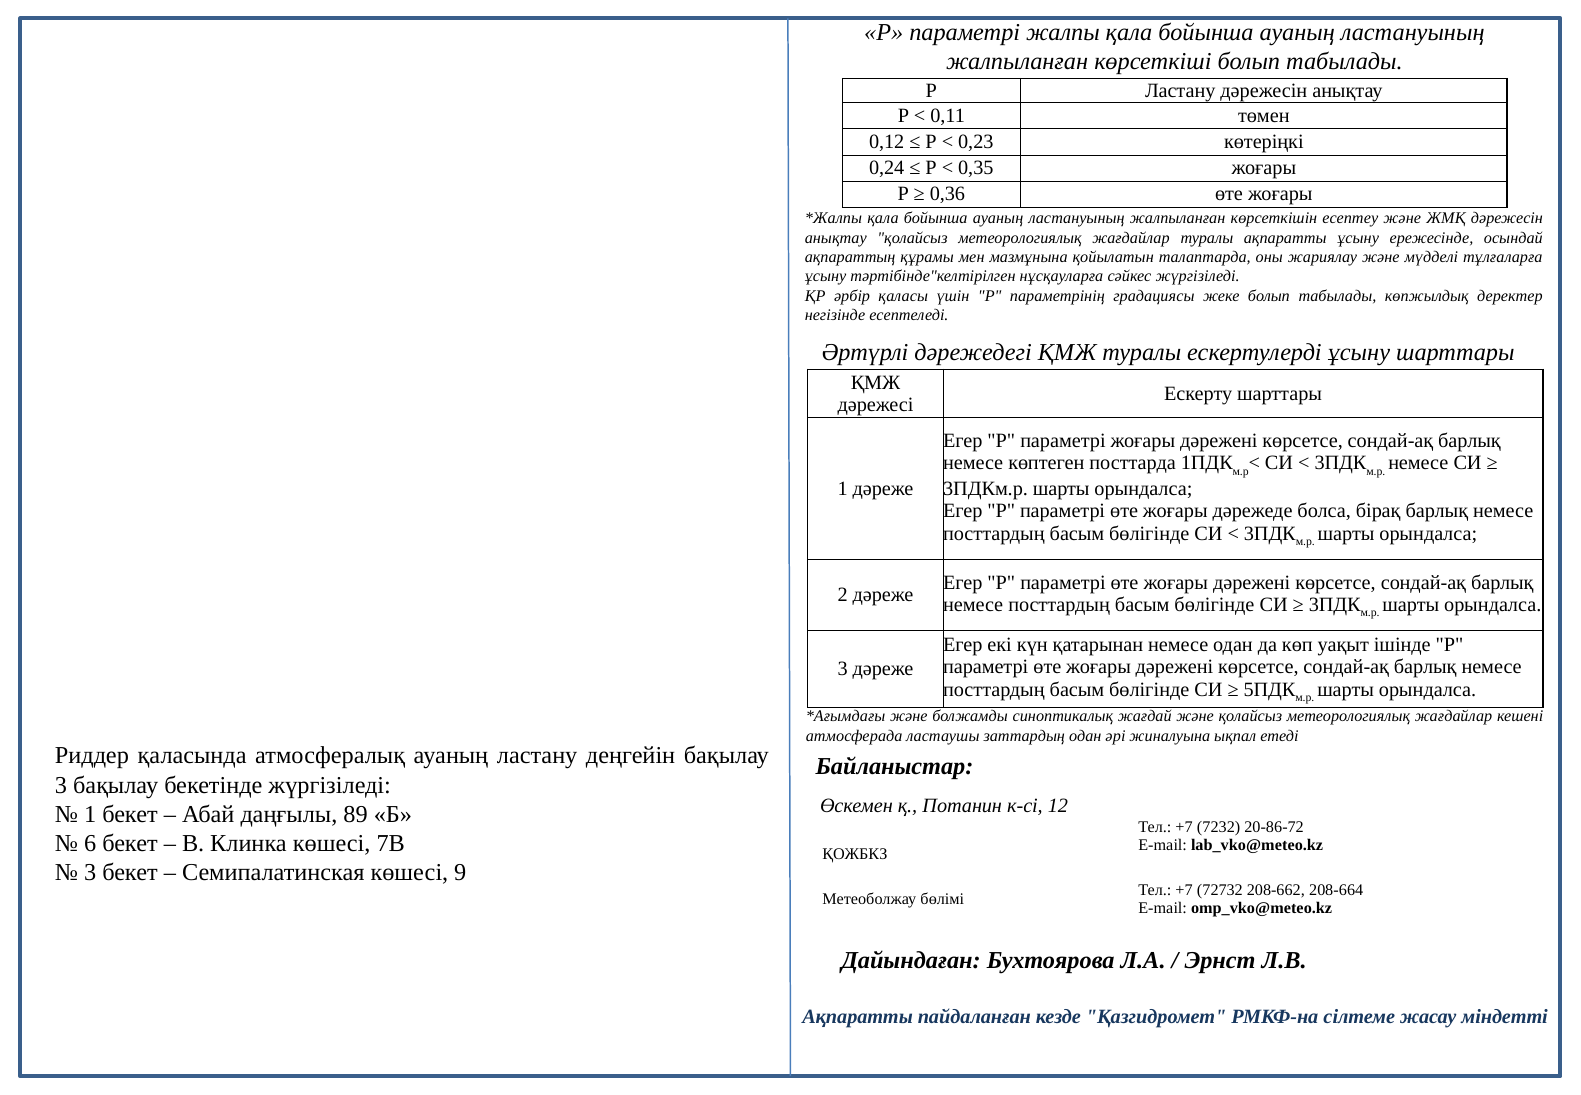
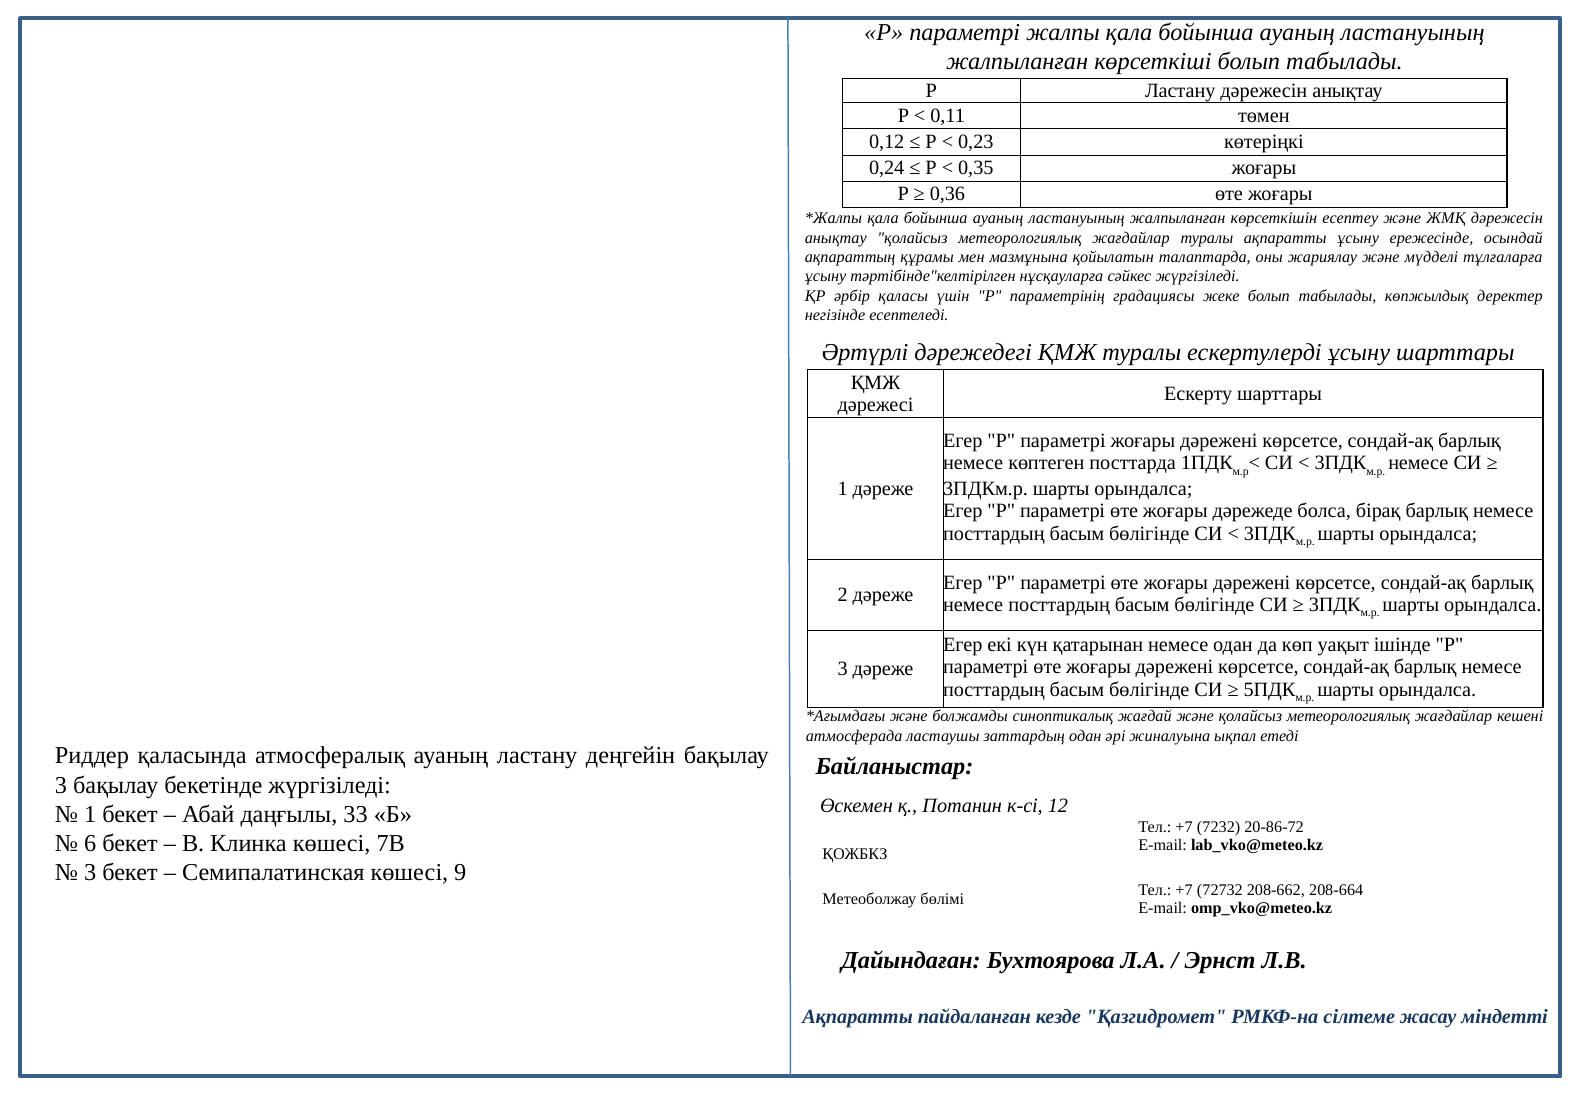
89: 89 -> 33 (356, 814)
